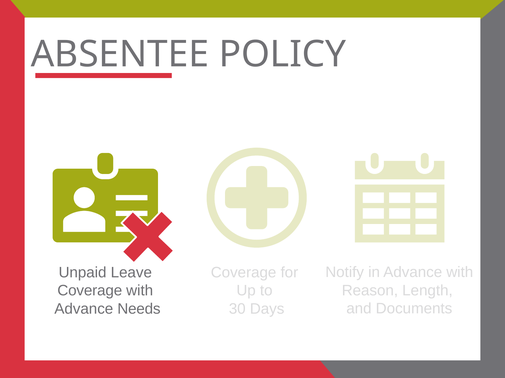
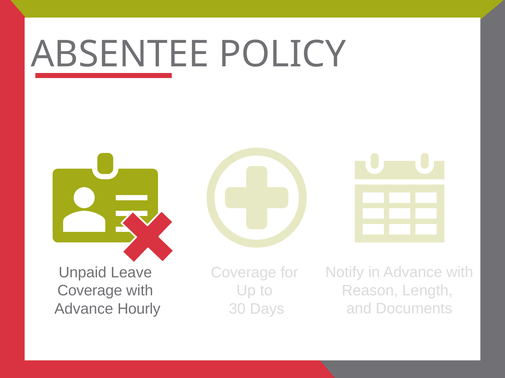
Needs: Needs -> Hourly (139, 309)
